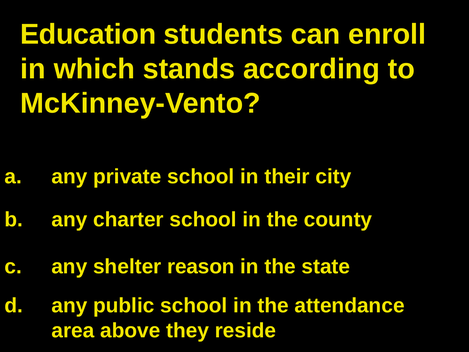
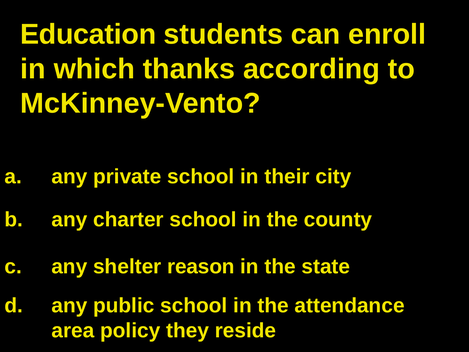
stands: stands -> thanks (189, 69)
above: above -> policy (130, 331)
